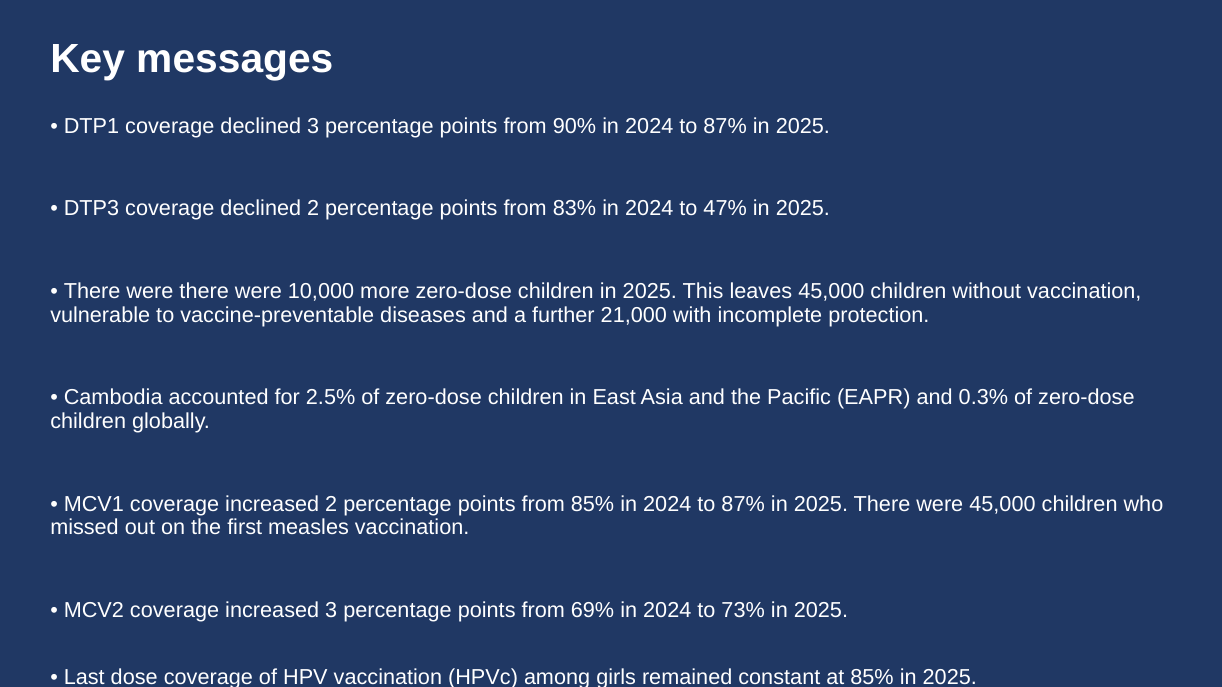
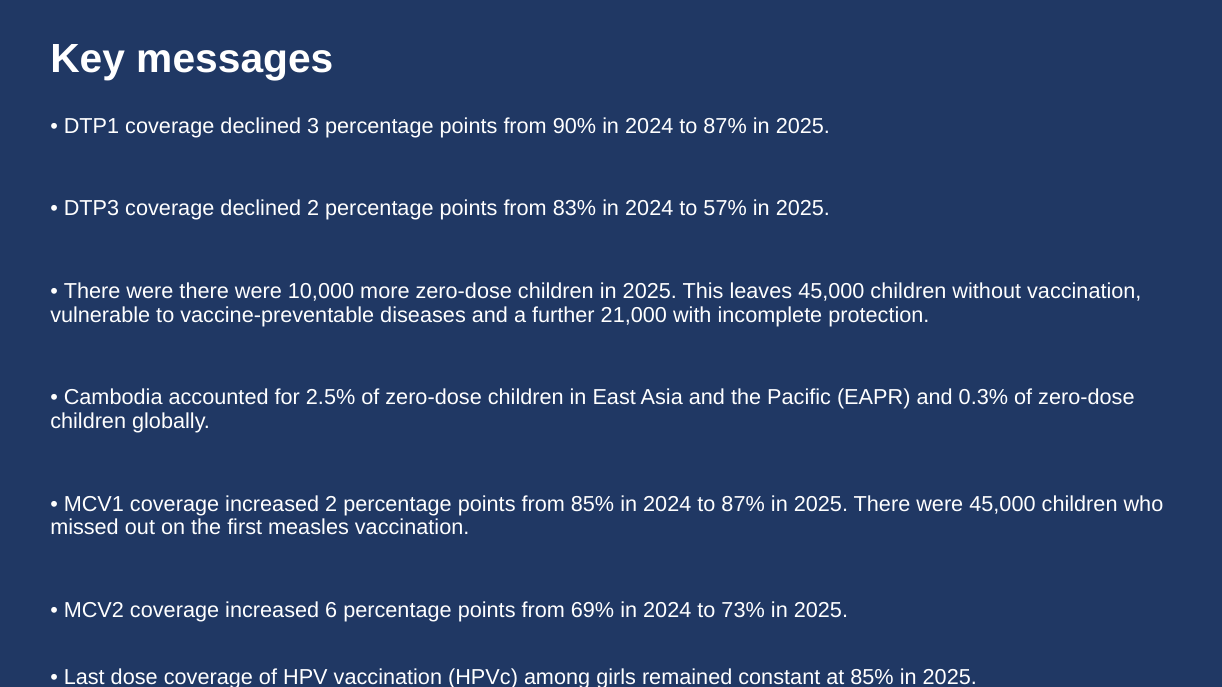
47%: 47% -> 57% (725, 209)
increased 3: 3 -> 6 (331, 610)
